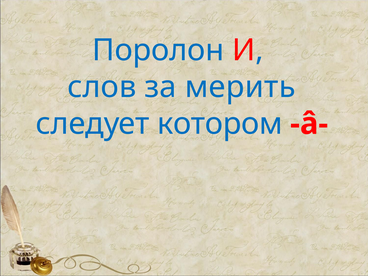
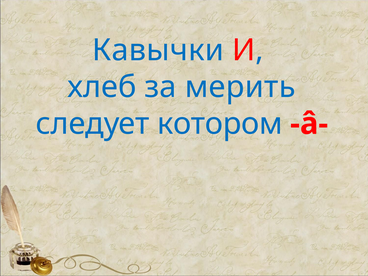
Поролон: Поролон -> Кавычки (158, 50)
слов: слов -> хлеб (102, 87)
